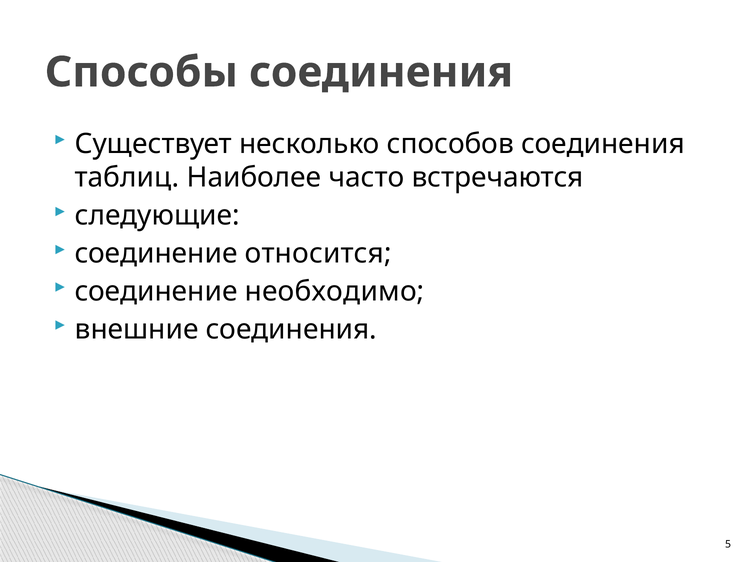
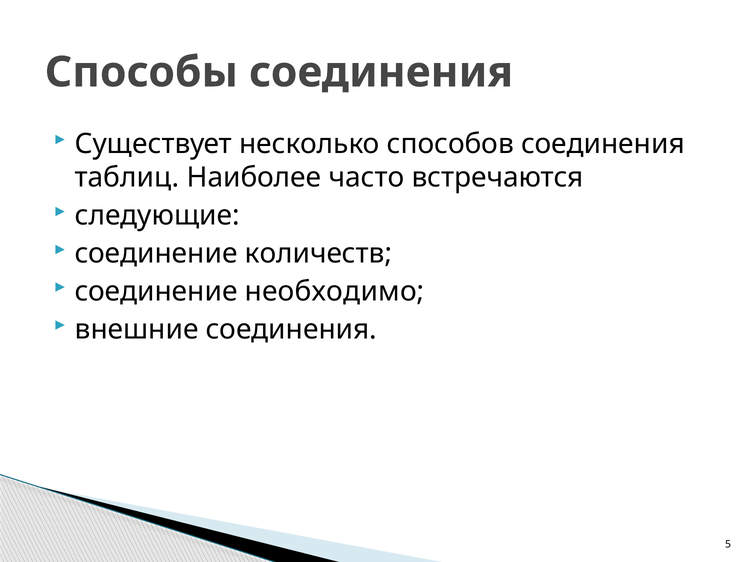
относится: относится -> количеств (318, 253)
